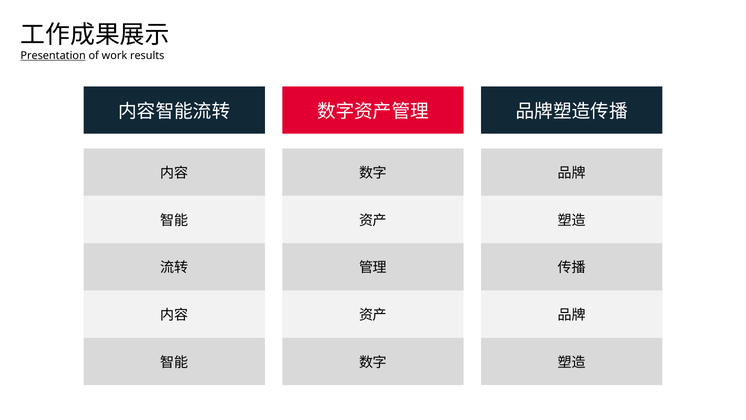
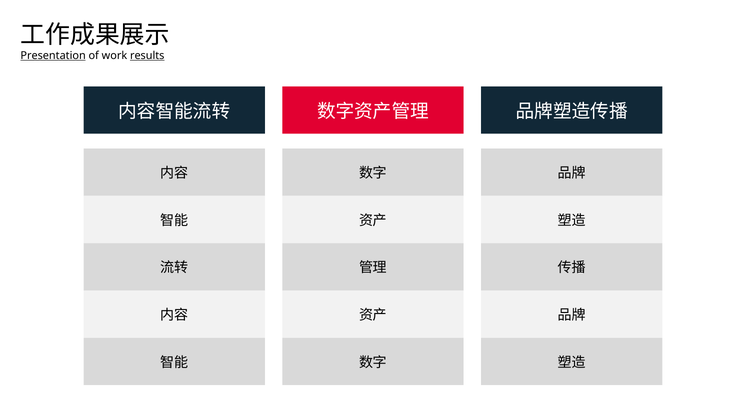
results underline: none -> present (147, 56)
